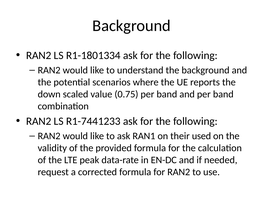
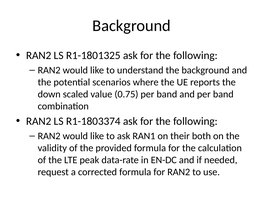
R1-1801334: R1-1801334 -> R1-1801325 (93, 56)
R1-7441233: R1-7441233 -> R1-1803374 (93, 121)
used: used -> both (201, 136)
